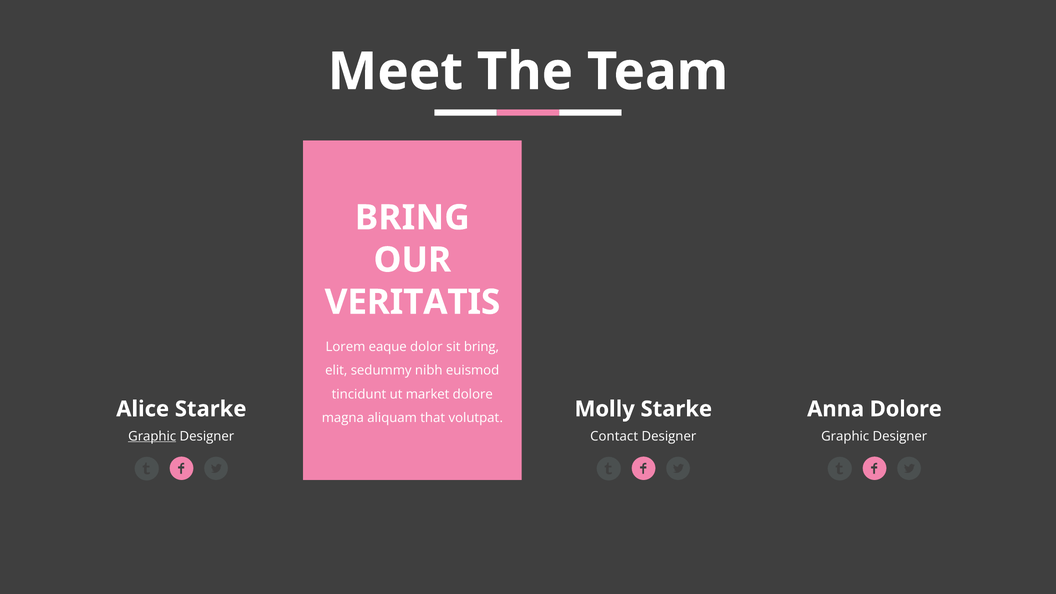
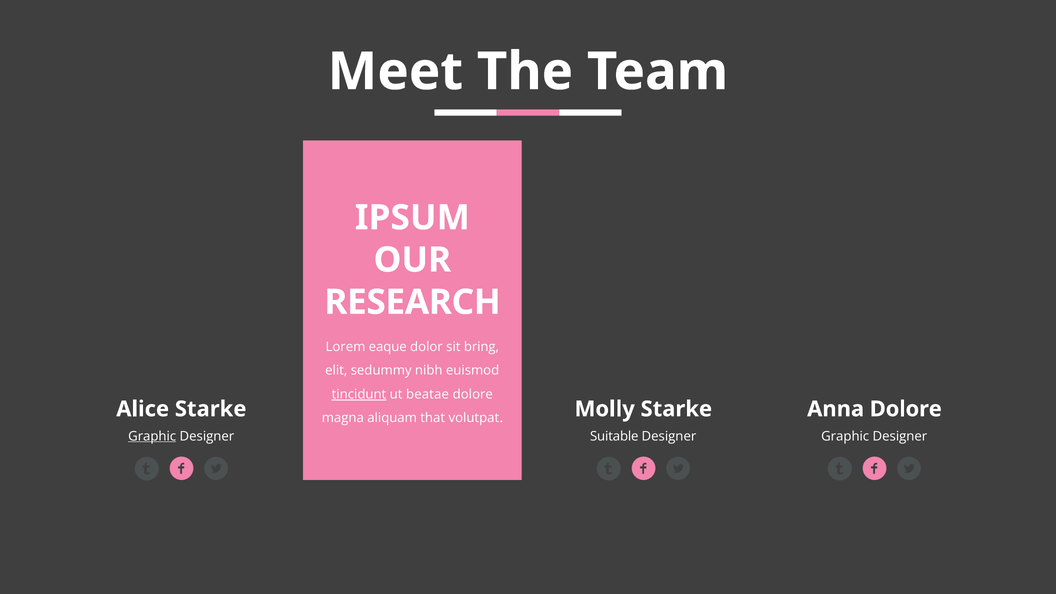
BRING: BRING -> IPSUM (412, 218)
VERITATIS: VERITATIS -> RESEARCH (413, 302)
tincidunt underline: none -> present (359, 394)
market: market -> beatae (428, 394)
Contact: Contact -> Suitable (614, 436)
